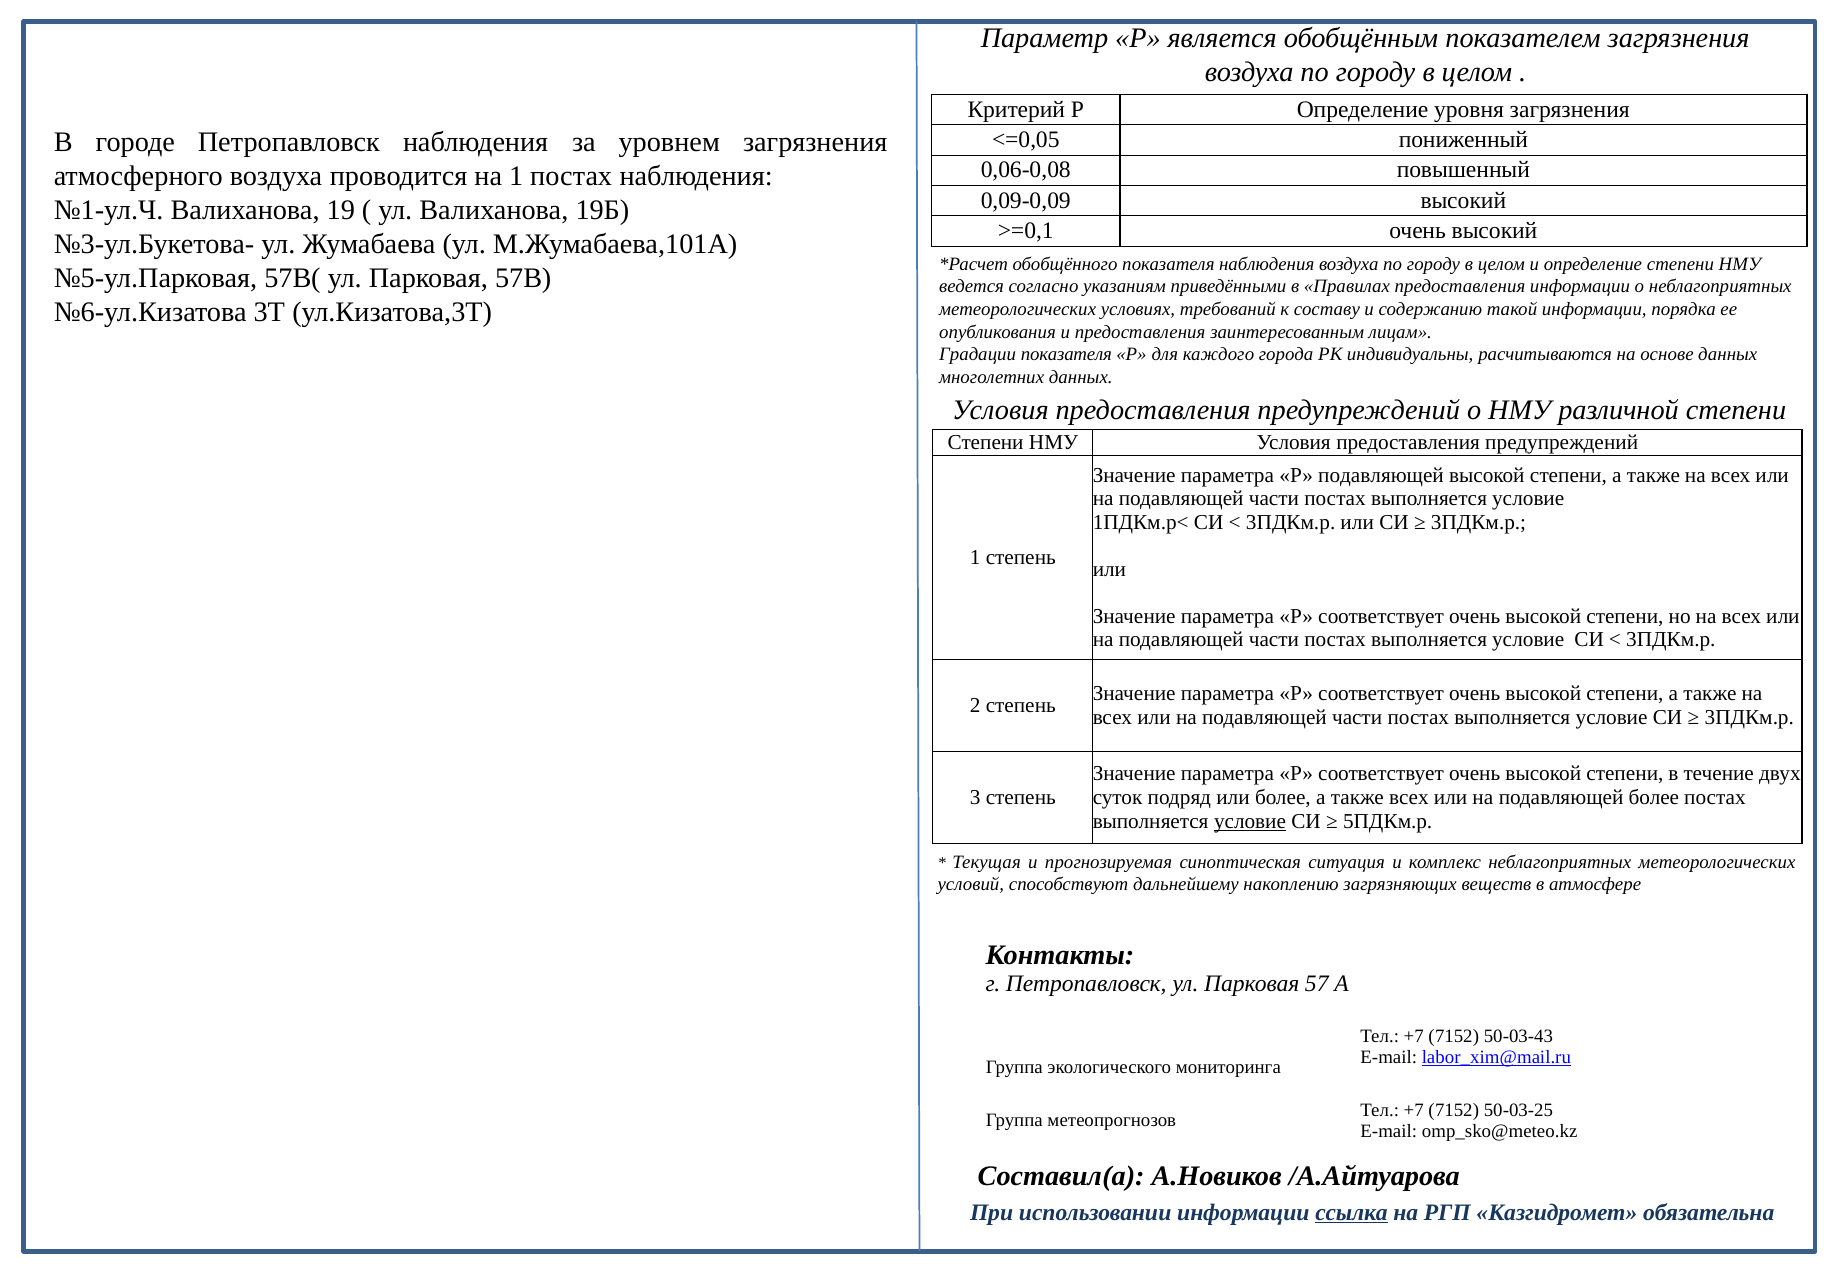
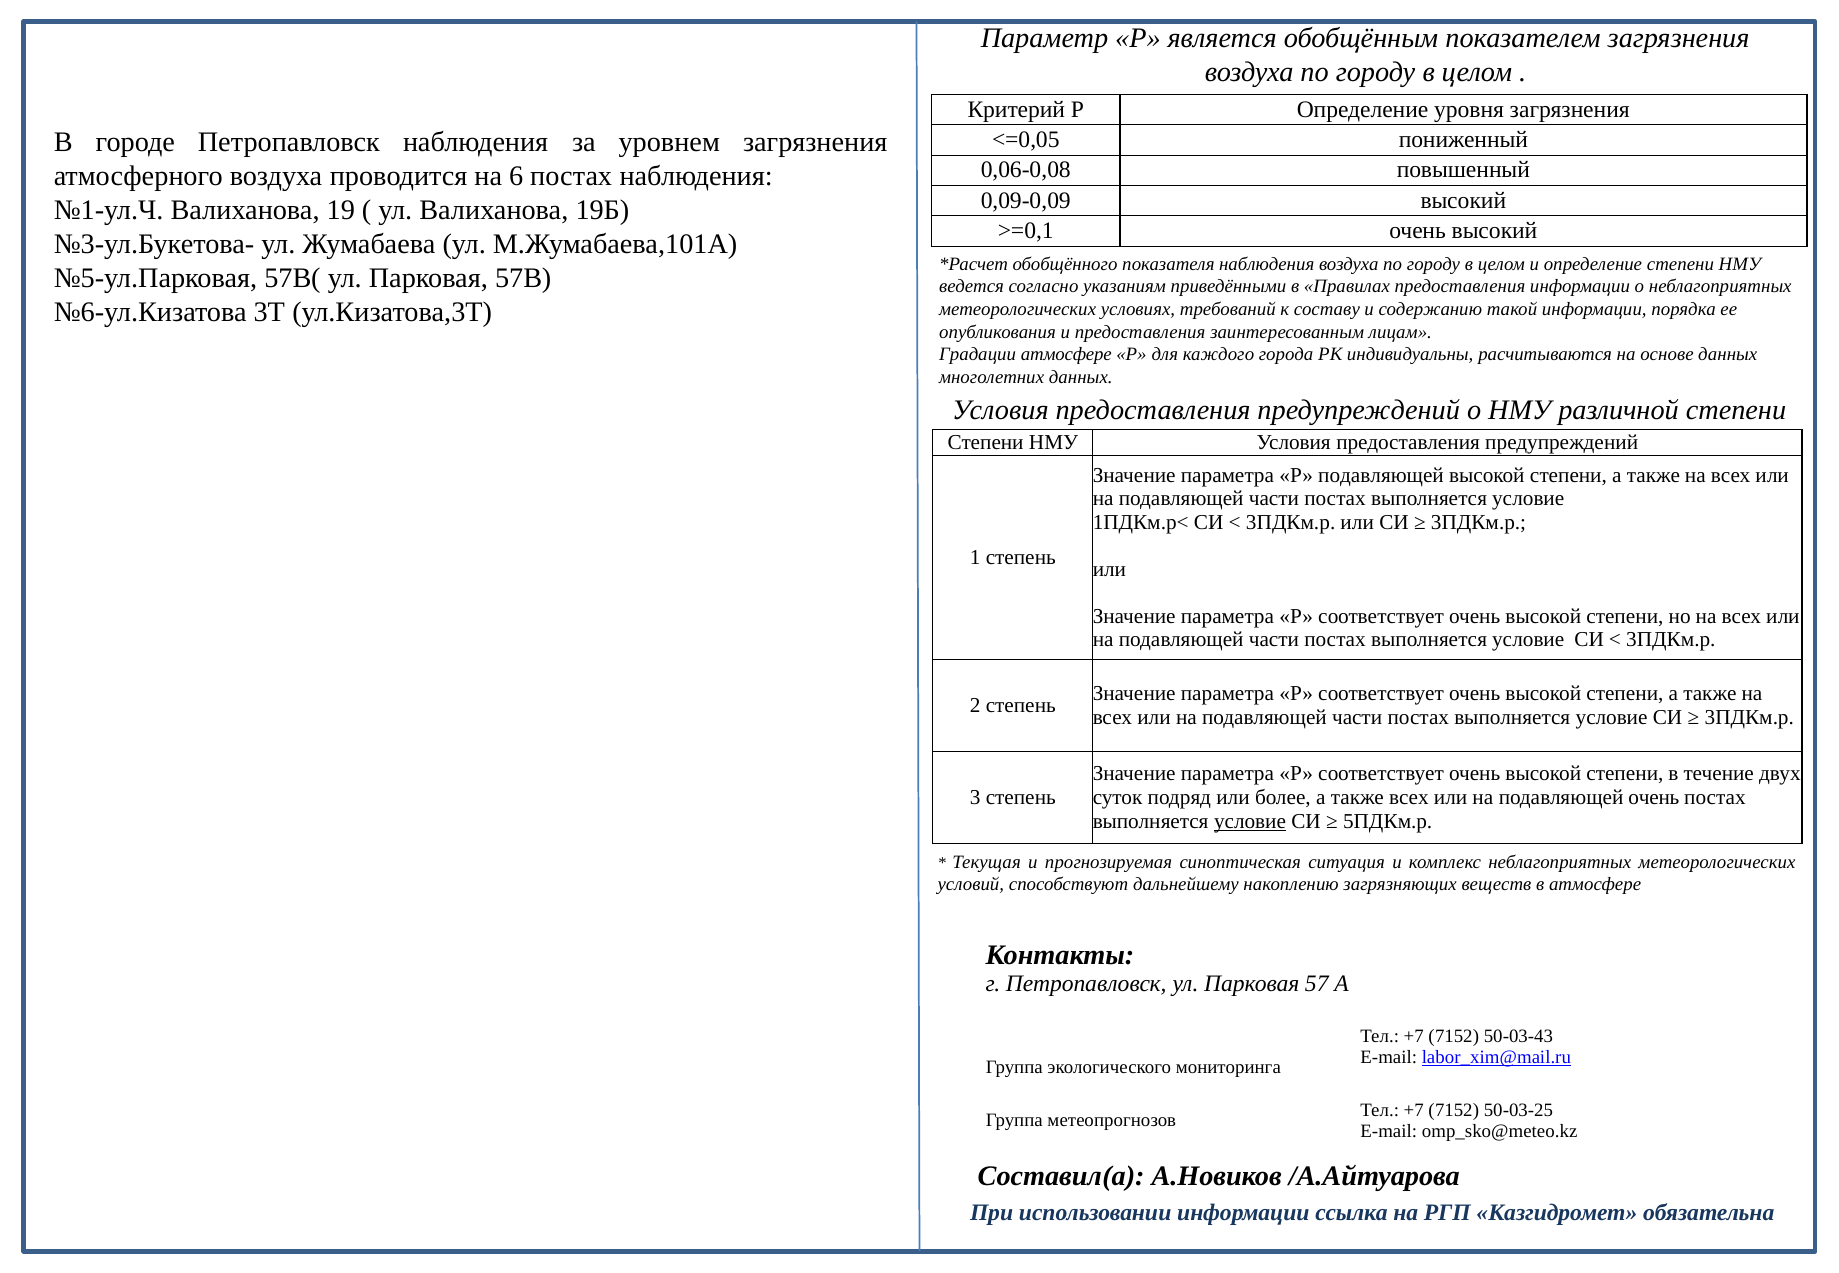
на 1: 1 -> 6 (516, 176)
Градации показателя: показателя -> атмосфере (1066, 355)
подавляющей более: более -> очень (1654, 798)
ссылка underline: present -> none (1352, 1212)
